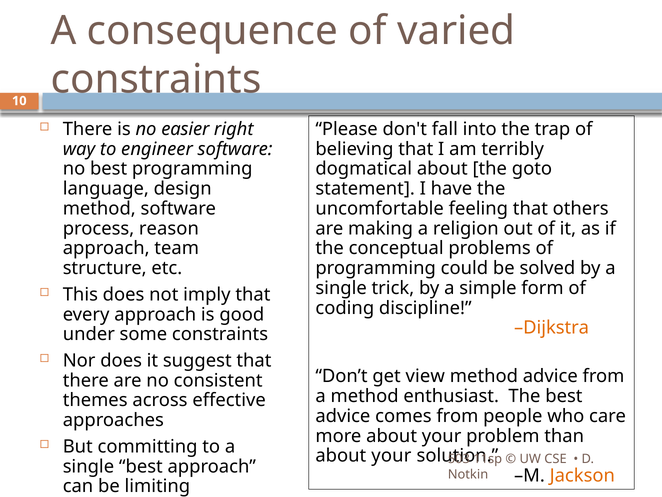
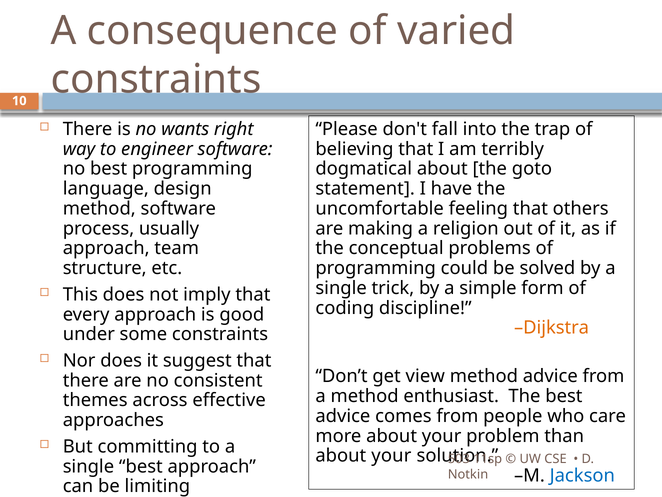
easier: easier -> wants (185, 129)
reason: reason -> usually (169, 228)
Jackson colour: orange -> blue (582, 475)
